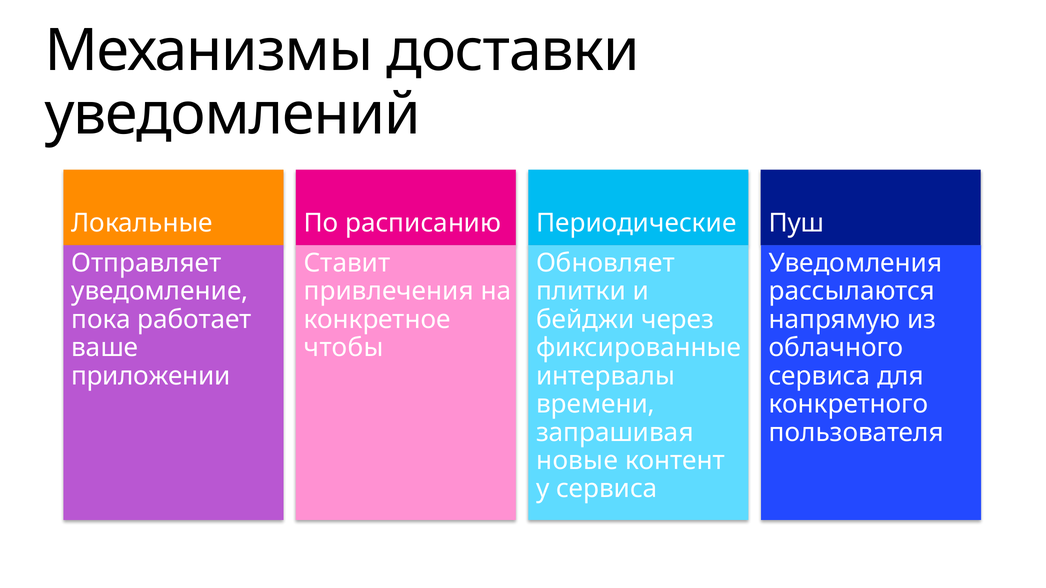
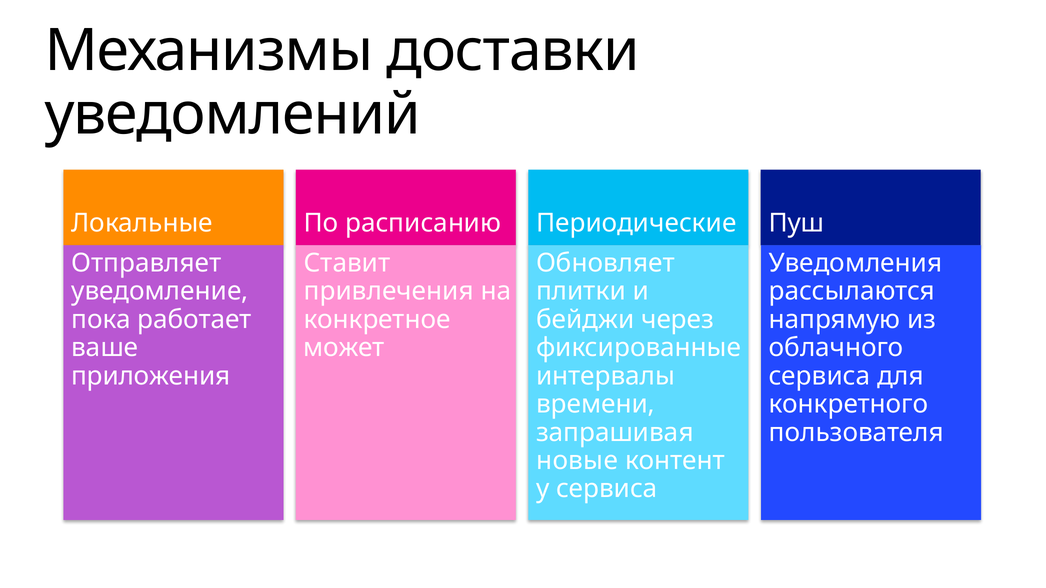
чтобы: чтобы -> может (344, 348)
приложении: приложении -> приложения (151, 376)
